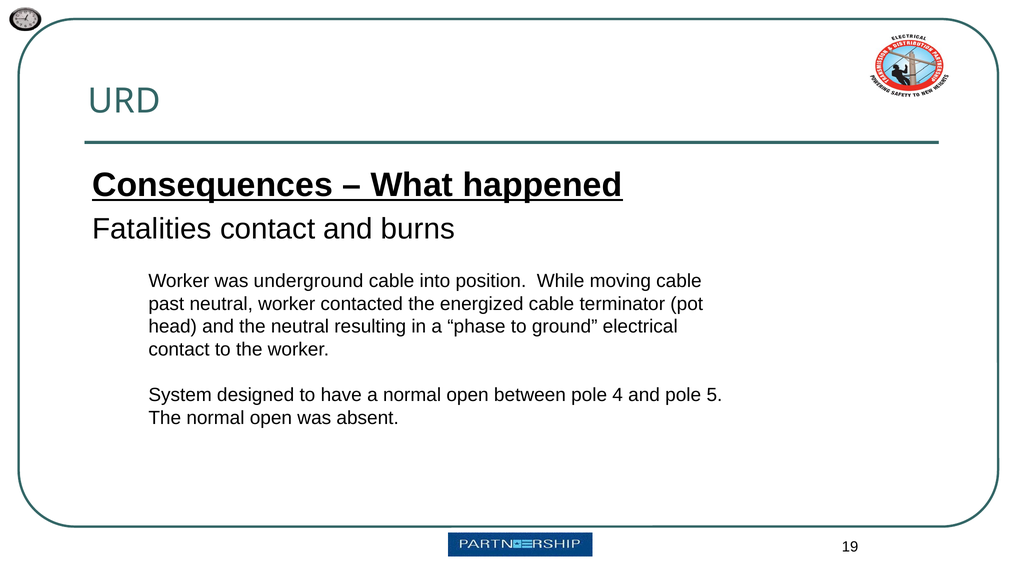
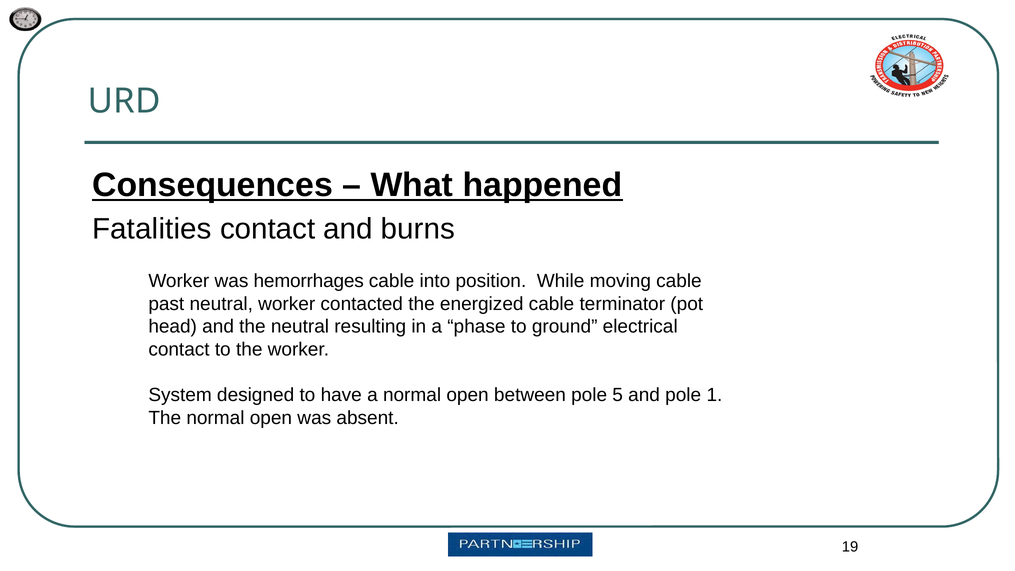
underground: underground -> hemorrhages (309, 281)
4: 4 -> 5 (618, 395)
5: 5 -> 1 (714, 395)
